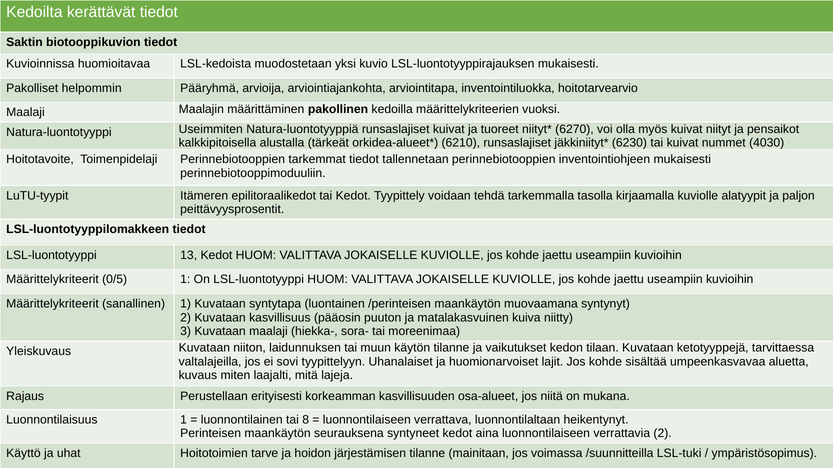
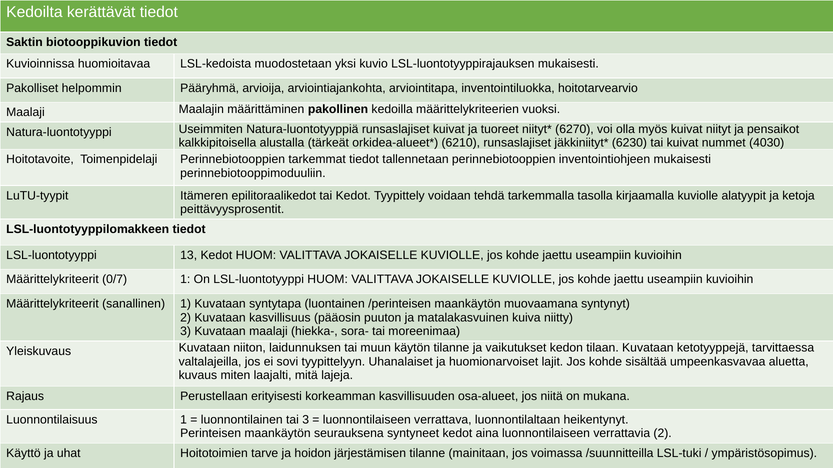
paljon: paljon -> ketoja (799, 196)
0/5: 0/5 -> 0/7 (115, 280)
tai 8: 8 -> 3 (306, 420)
